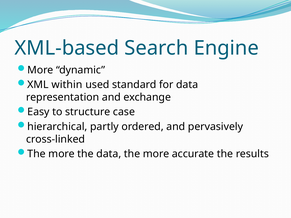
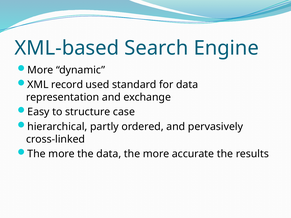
within: within -> record (67, 85)
